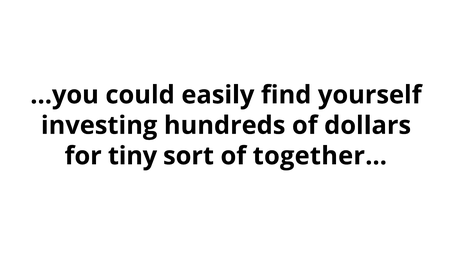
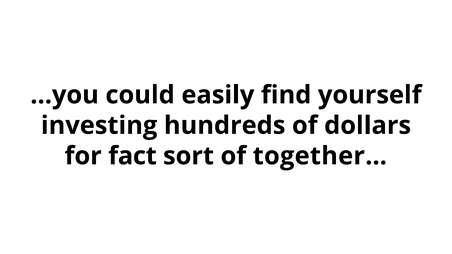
tiny: tiny -> fact (133, 156)
